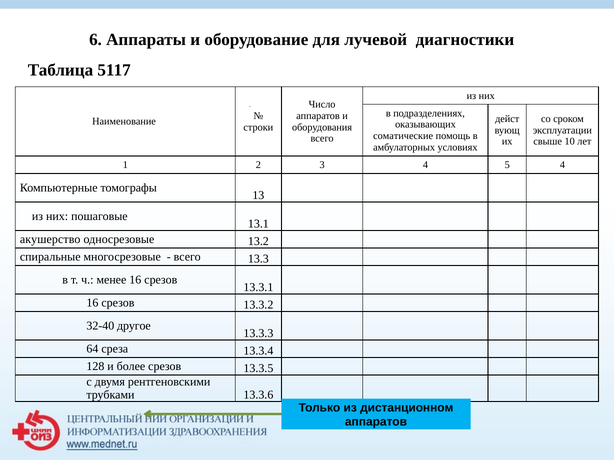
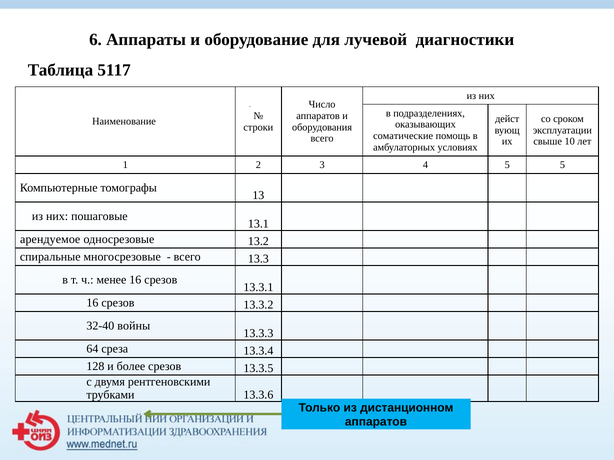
5 4: 4 -> 5 (562, 165)
акушерство: акушерство -> арендуемое (50, 240)
другое: другое -> войны (134, 326)
